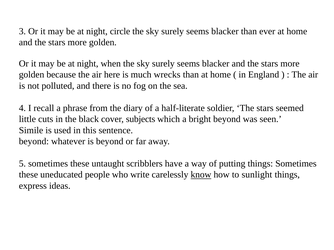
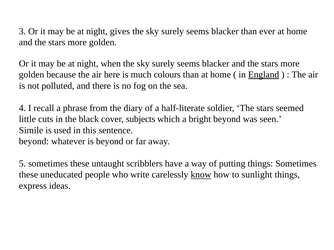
circle: circle -> gives (120, 31)
wrecks: wrecks -> colours (167, 75)
England underline: none -> present (264, 75)
